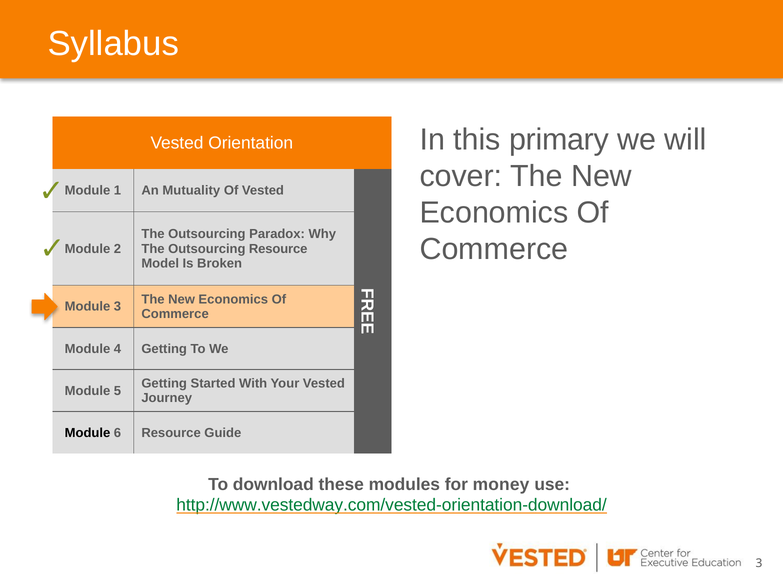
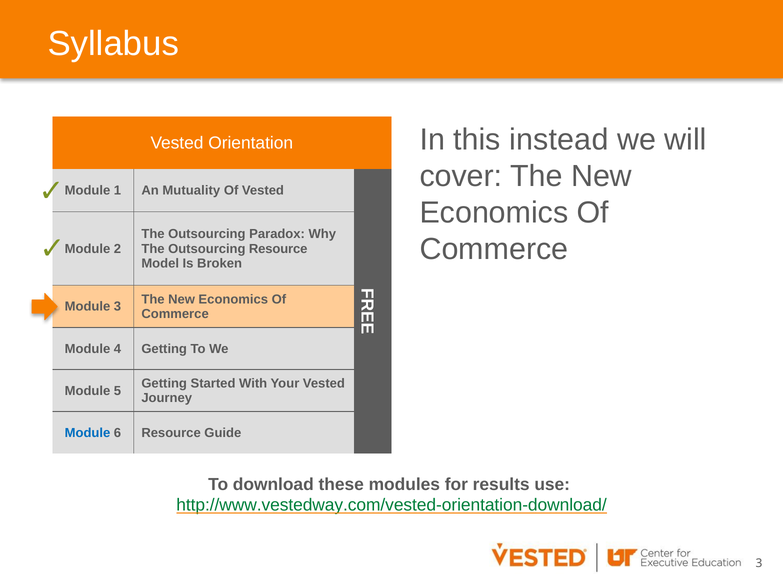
primary: primary -> instead (559, 139)
Module colour: black -> blue (88, 432)
money: money -> results (501, 484)
